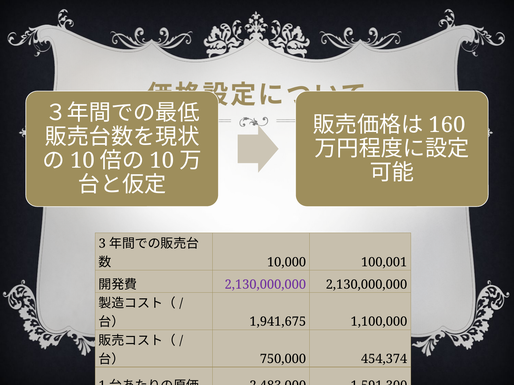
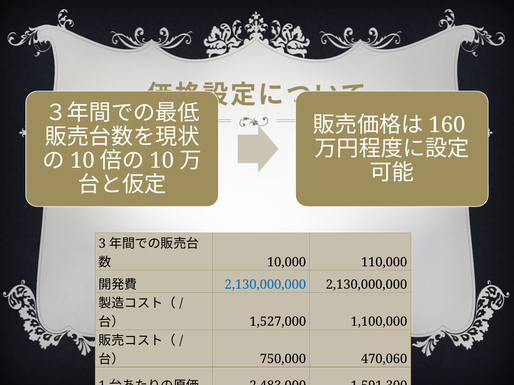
100,001: 100,001 -> 110,000 (384, 262)
2,130,000,000 colour: purple -> blue (265, 285)
1,941,675: 1,941,675 -> 1,527,000 (278, 322)
454,374: 454,374 -> 470,060 (384, 359)
